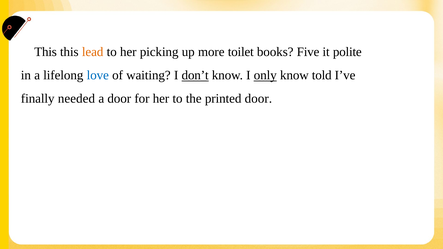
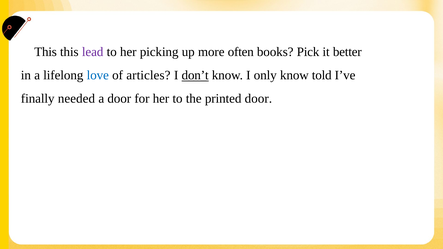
lead colour: orange -> purple (93, 52)
toilet: toilet -> often (241, 52)
Five: Five -> Pick (308, 52)
polite: polite -> better (347, 52)
waiting: waiting -> articles (148, 75)
only underline: present -> none (265, 75)
